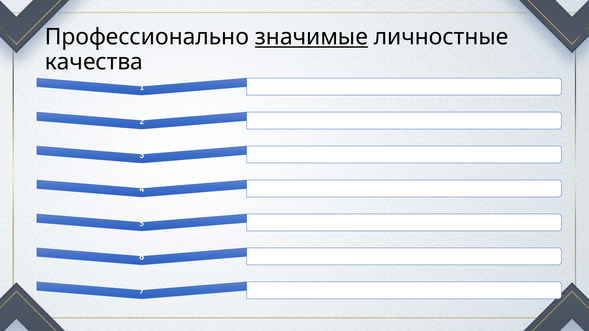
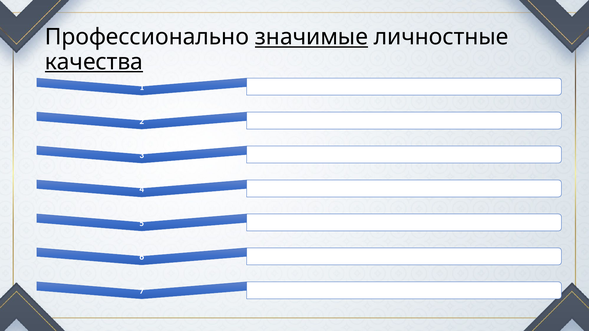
качества underline: none -> present (94, 62)
